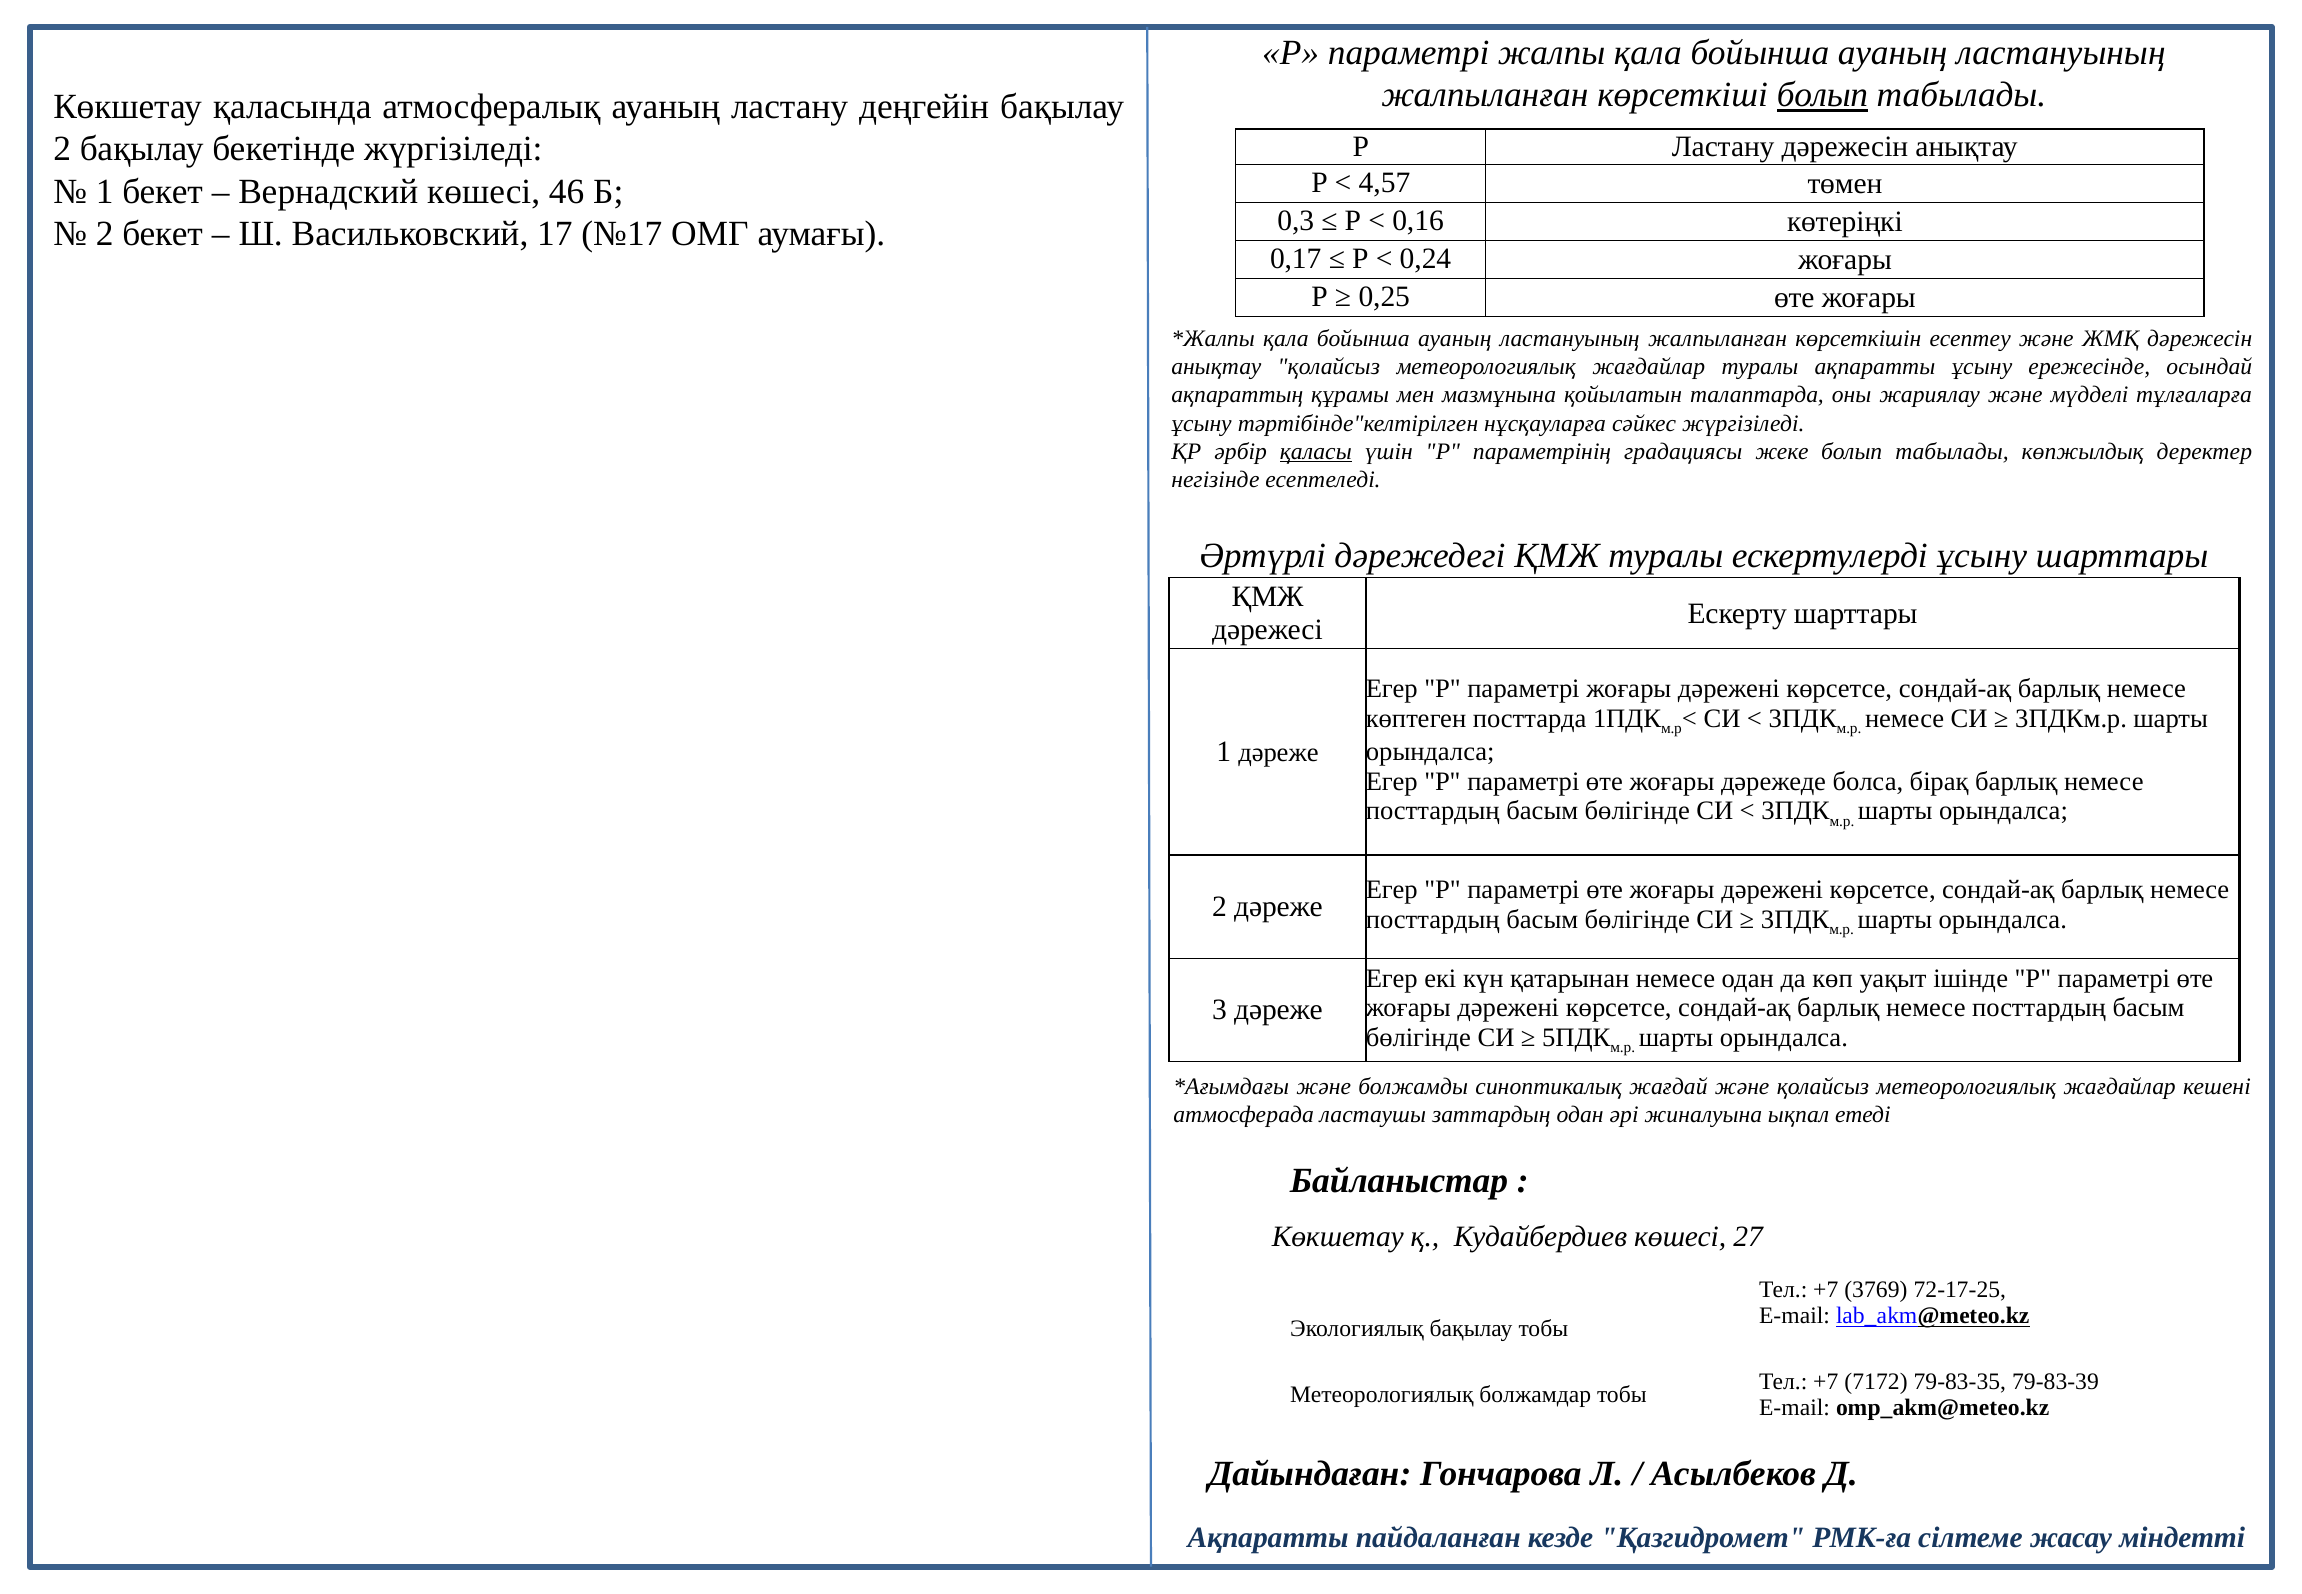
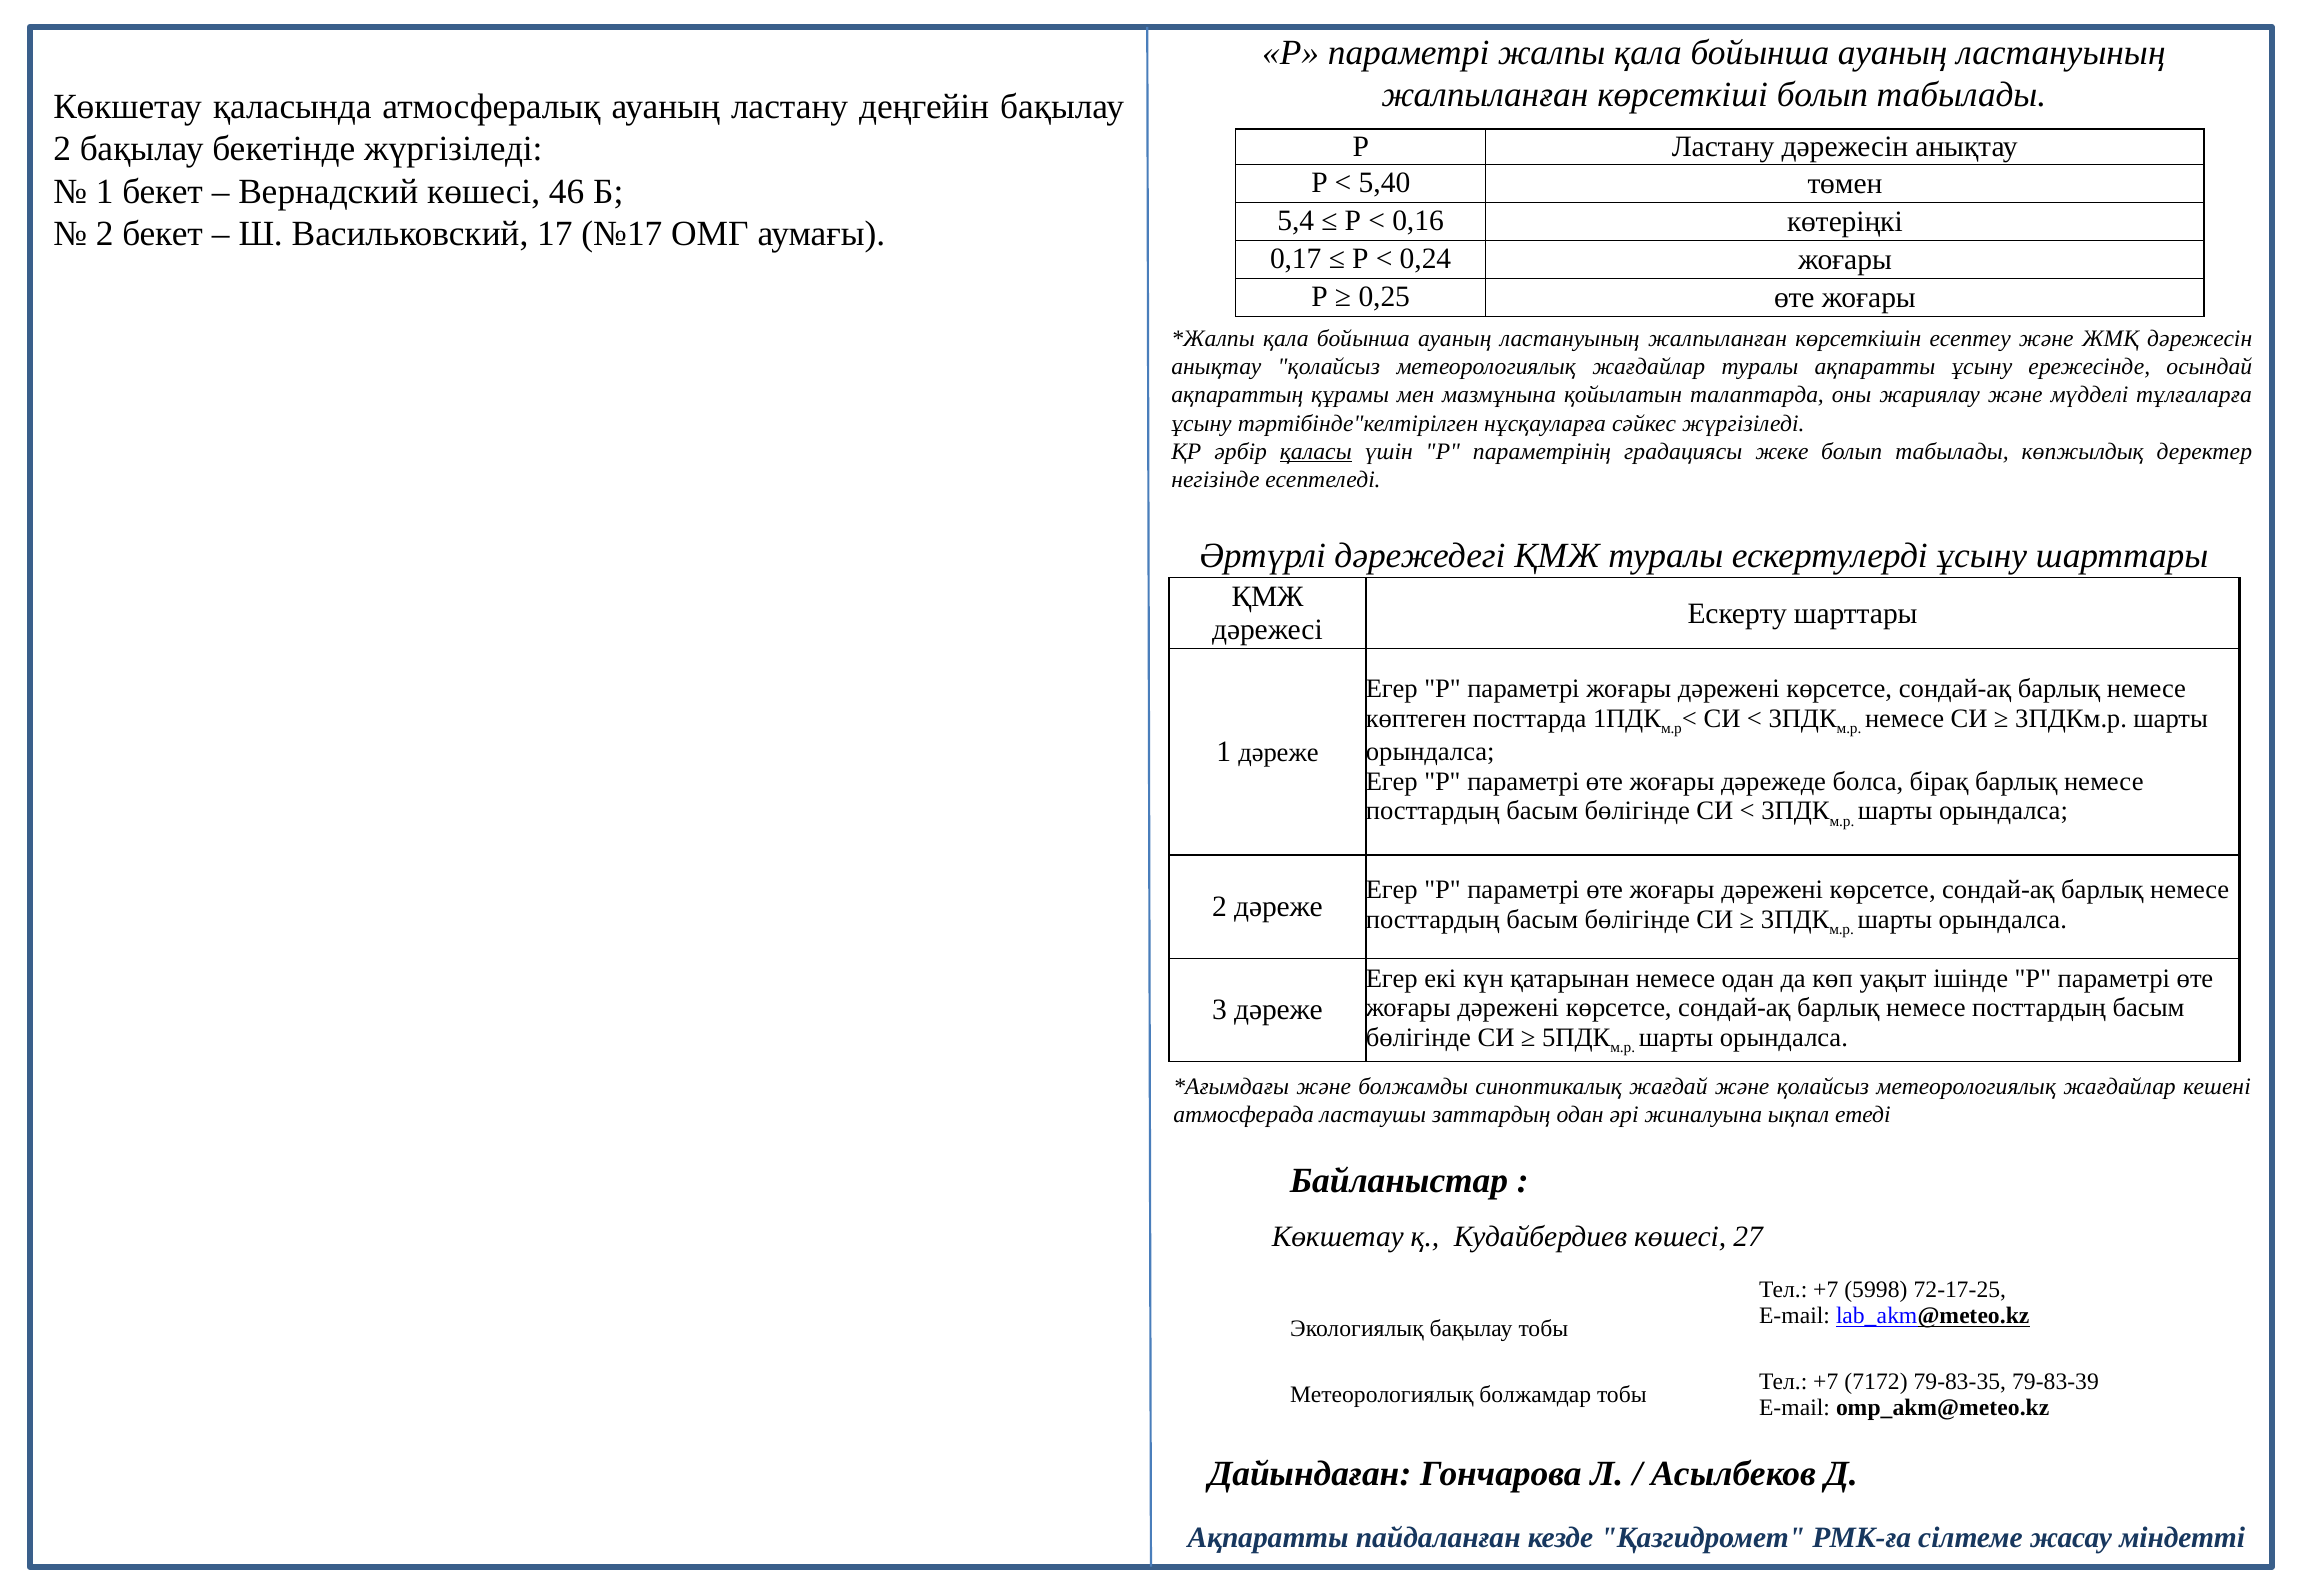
болып underline: present -> none (1822, 95)
4,57: 4,57 -> 5,40 (1385, 183)
0,3: 0,3 -> 5,4 (1296, 221)
3769: 3769 -> 5998 (1876, 1289)
